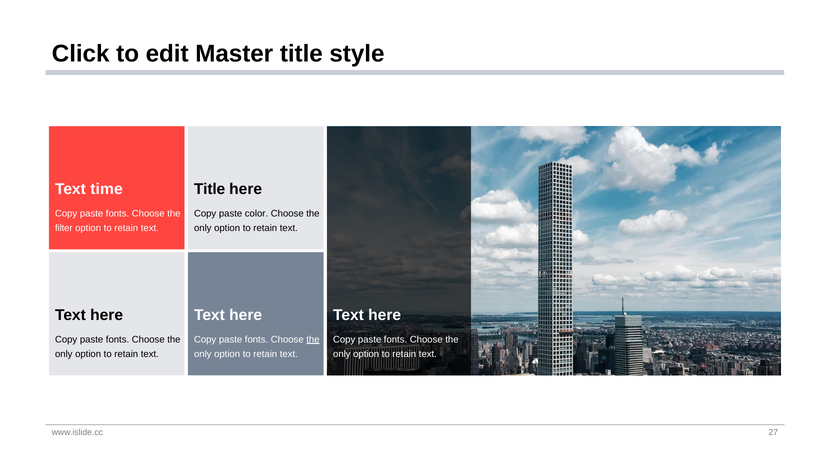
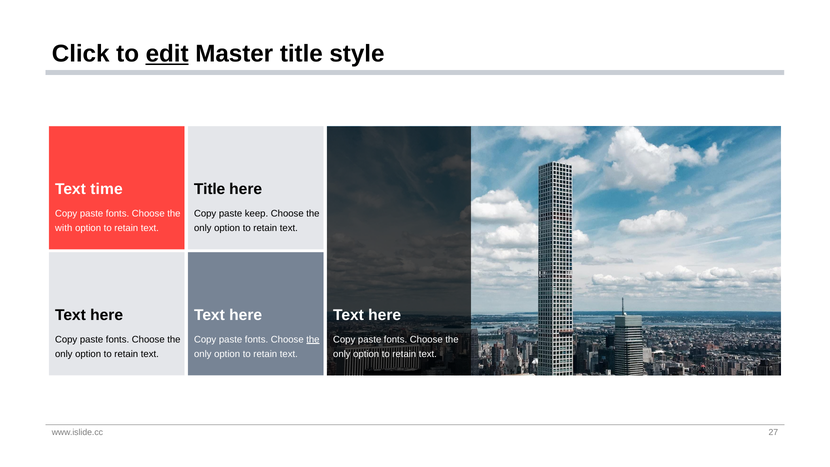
edit underline: none -> present (167, 54)
color: color -> keep (256, 213)
filter: filter -> with (64, 228)
